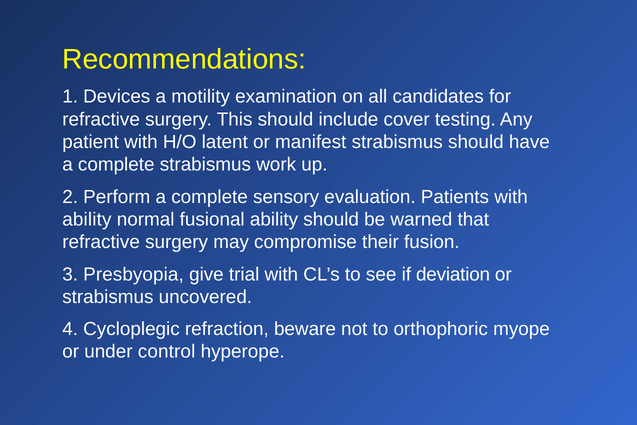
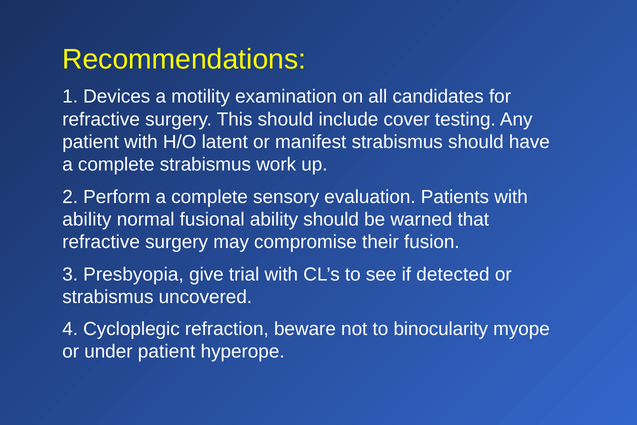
deviation: deviation -> detected (453, 274)
orthophoric: orthophoric -> binocularity (441, 329)
under control: control -> patient (167, 351)
